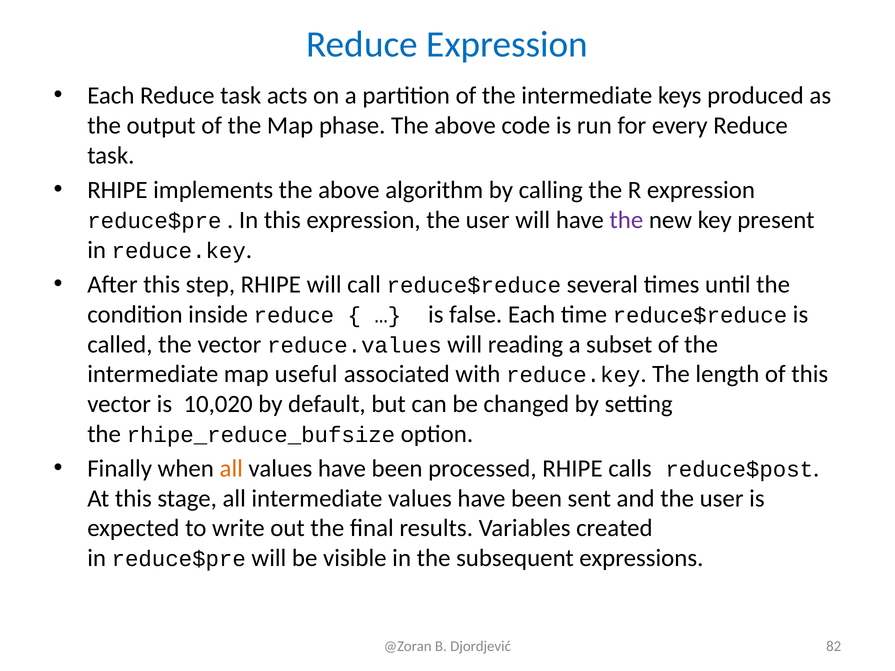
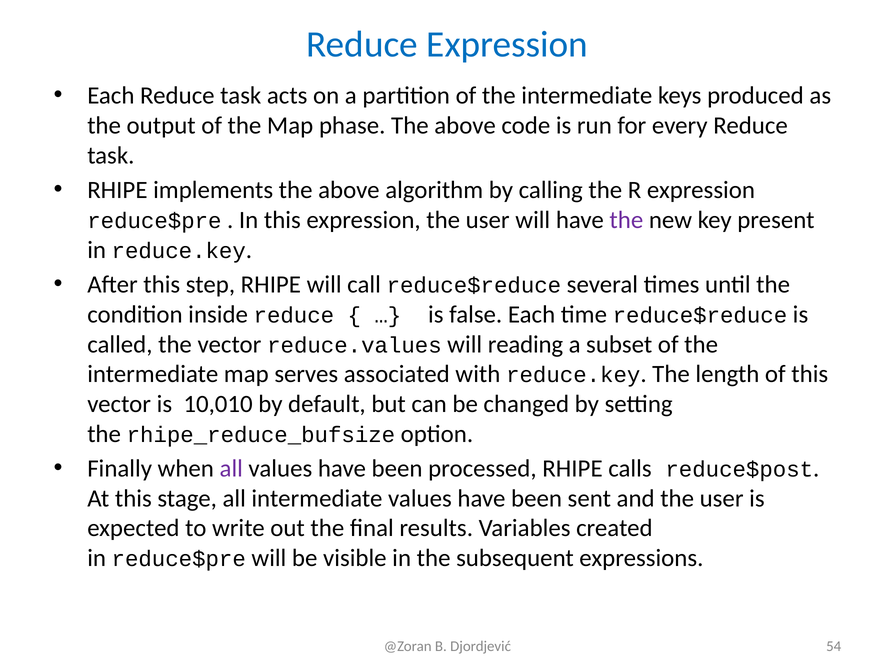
useful: useful -> serves (306, 374)
10,020: 10,020 -> 10,010 (218, 404)
all colour: orange -> purple (231, 469)
82: 82 -> 54 (834, 647)
